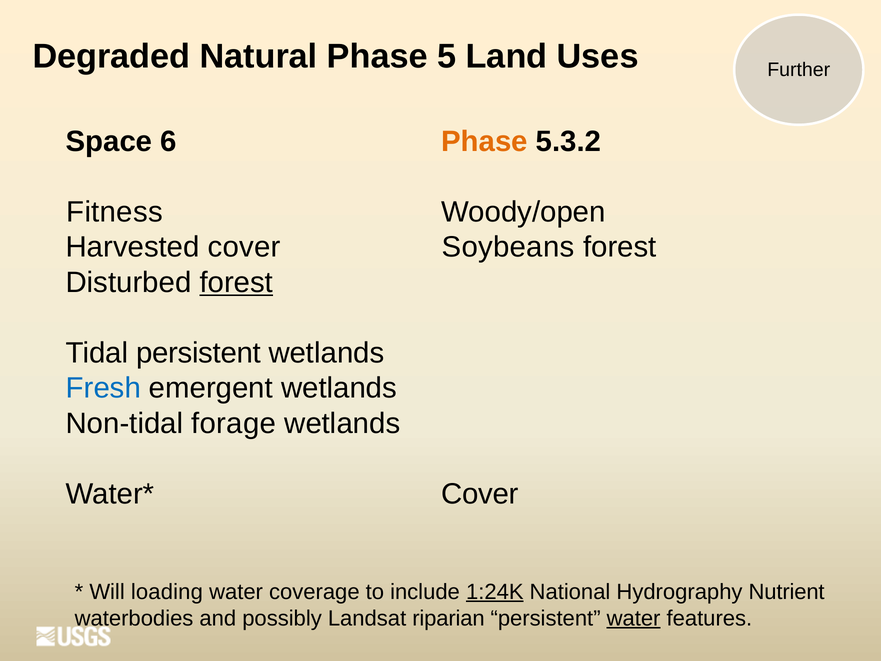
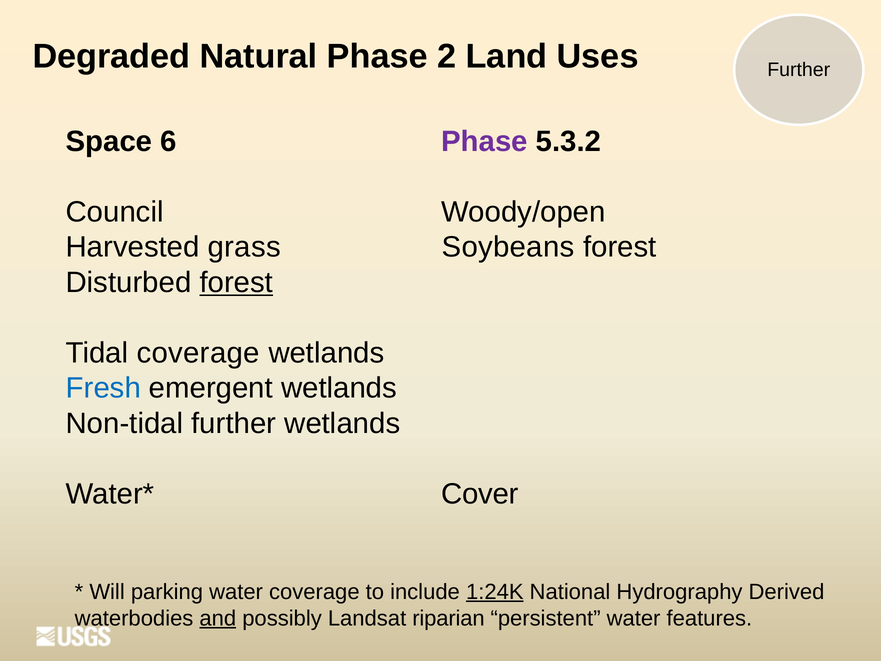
5: 5 -> 2 (447, 57)
Phase colour: orange -> purple (485, 141)
Fitness: Fitness -> Council (115, 212)
Harvested cover: cover -> grass (244, 247)
Tidal persistent: persistent -> coverage (198, 353)
Non-tidal forage: forage -> further (234, 423)
loading: loading -> parking (167, 592)
Nutrient: Nutrient -> Derived (787, 592)
and underline: none -> present (218, 618)
water underline: present -> none (634, 618)
